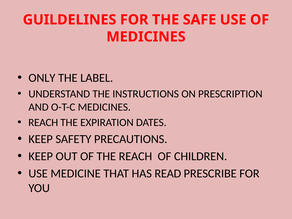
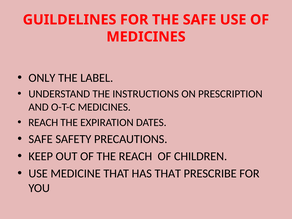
KEEP: KEEP -> SAFE (41, 139)
HAS READ: READ -> THAT (168, 174)
